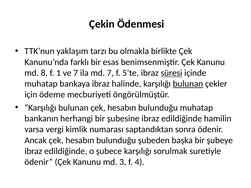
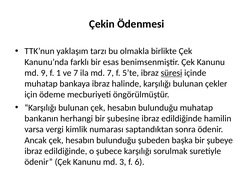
8: 8 -> 9 (44, 73)
bulunan underline: present -> none (188, 84)
4: 4 -> 6 (140, 162)
